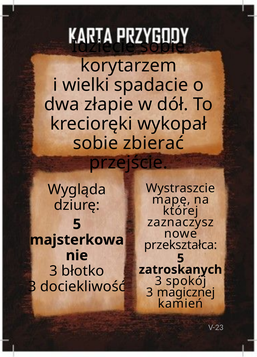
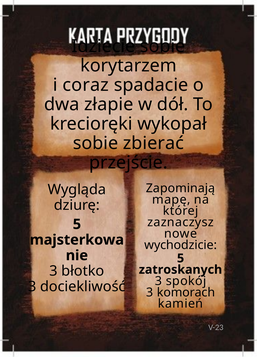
wielki: wielki -> coraz (86, 85)
Wystraszcie: Wystraszcie -> Zapominają (180, 188)
przekształca: przekształca -> wychodzicie (181, 245)
magicznej: magicznej -> komorach (186, 293)
